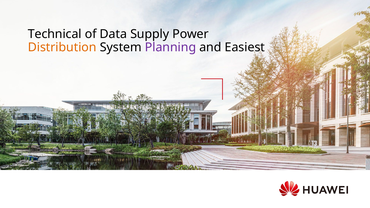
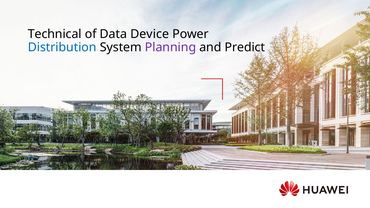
Supply: Supply -> Device (150, 34)
Distribution colour: orange -> blue (62, 47)
Easiest: Easiest -> Predict (245, 47)
